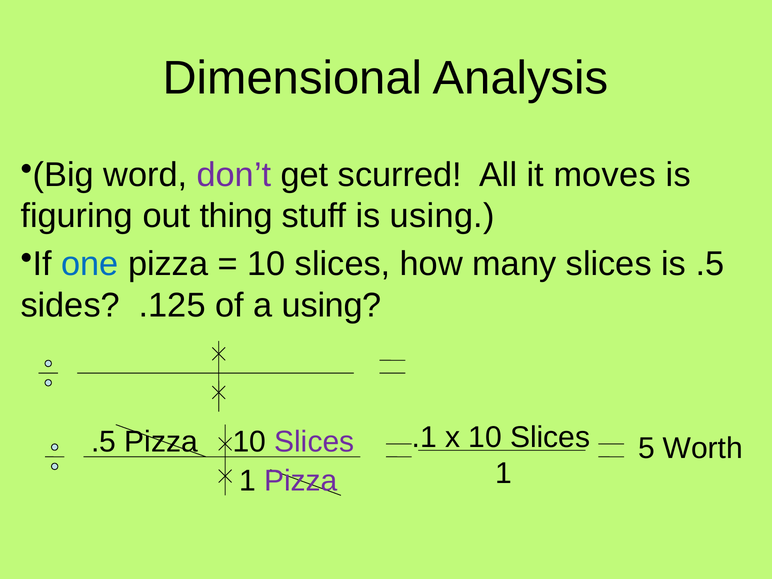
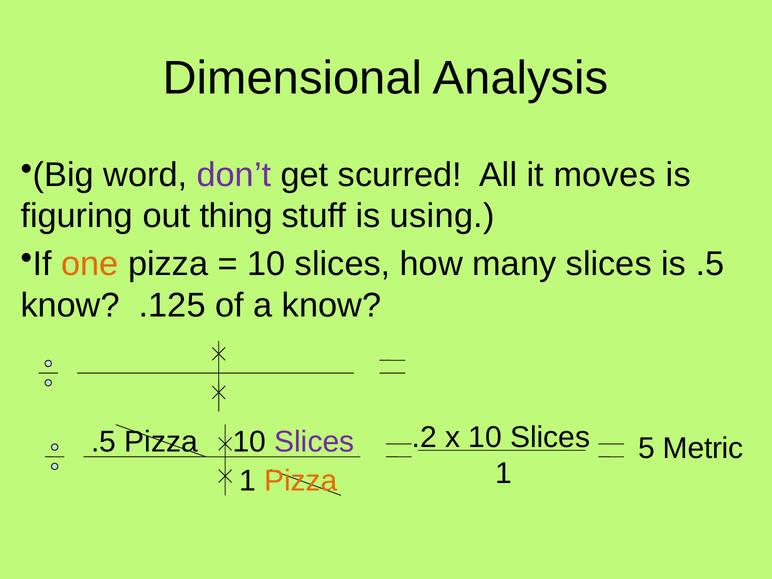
one colour: blue -> orange (90, 264)
sides: sides -> know (70, 305)
a using: using -> know (331, 305)
.1: .1 -> .2 (424, 437)
Worth: Worth -> Metric (703, 448)
Pizza colour: purple -> orange (301, 481)
